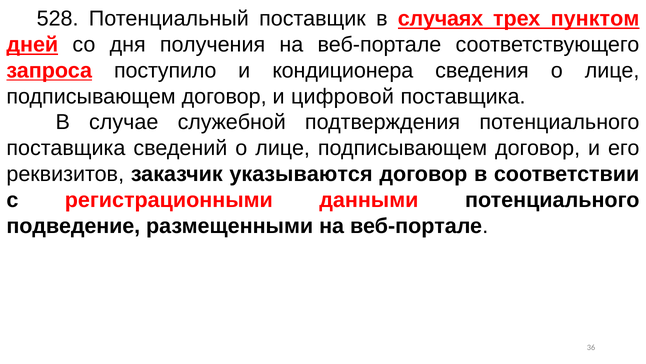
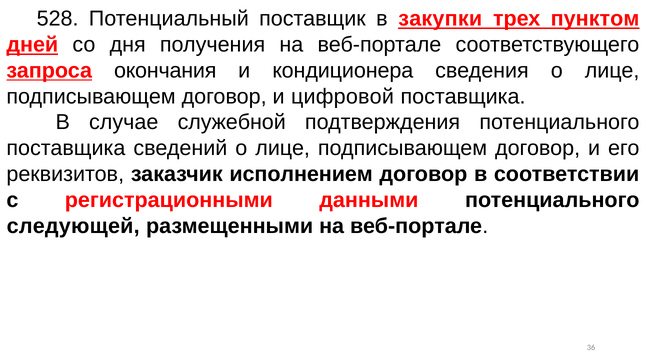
случаях: случаях -> закупки (440, 19)
поступило: поступило -> окончания (165, 70)
указываются: указываются -> исполнением (301, 174)
подведение: подведение -> следующей (73, 226)
